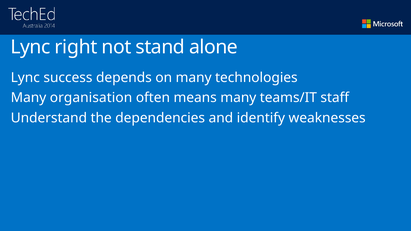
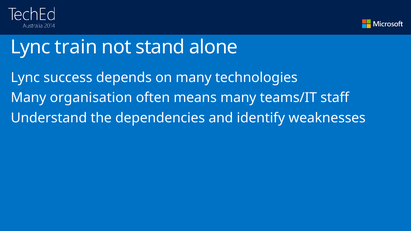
right: right -> train (76, 47)
